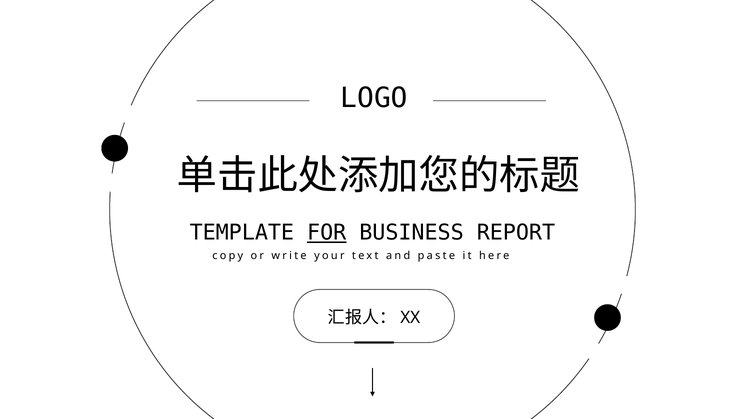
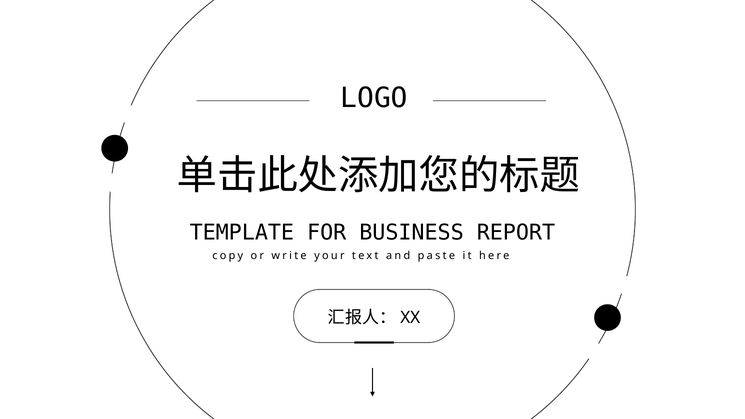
FOR underline: present -> none (327, 233)
